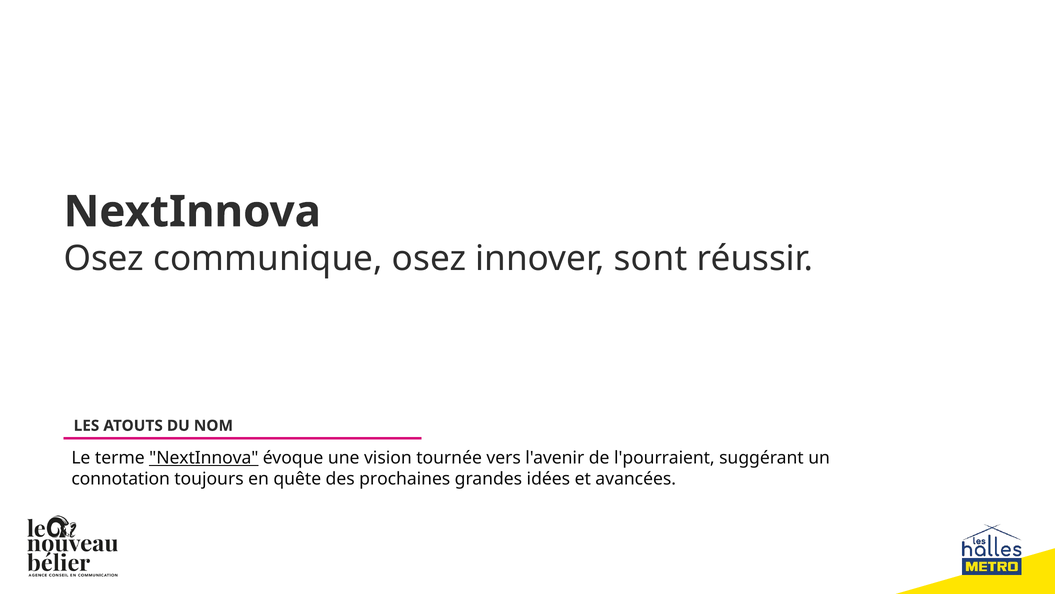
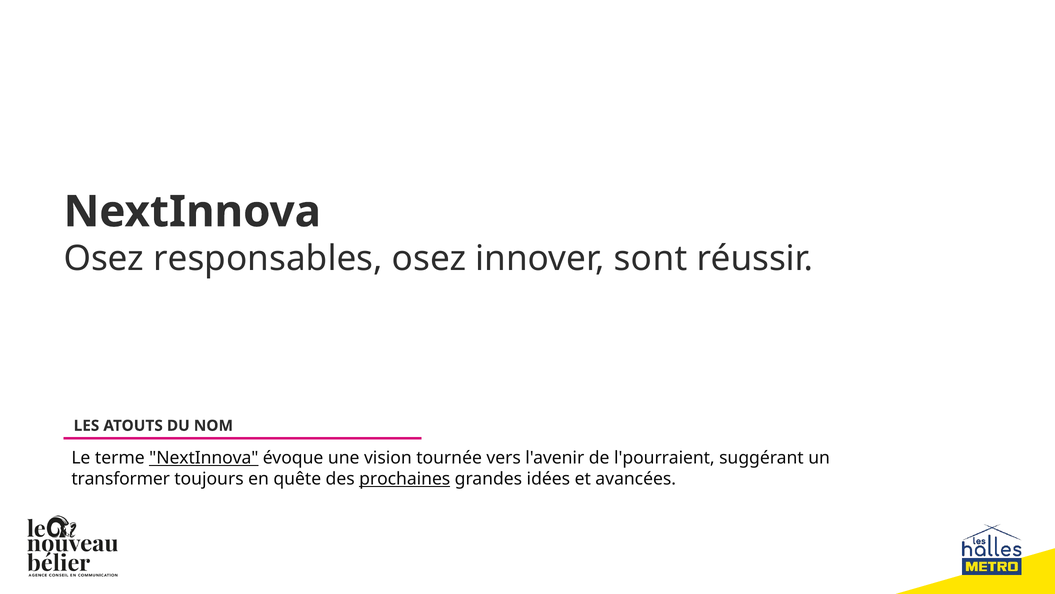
communique: communique -> responsables (268, 258)
connotation: connotation -> transformer (121, 479)
prochaines underline: none -> present (405, 479)
